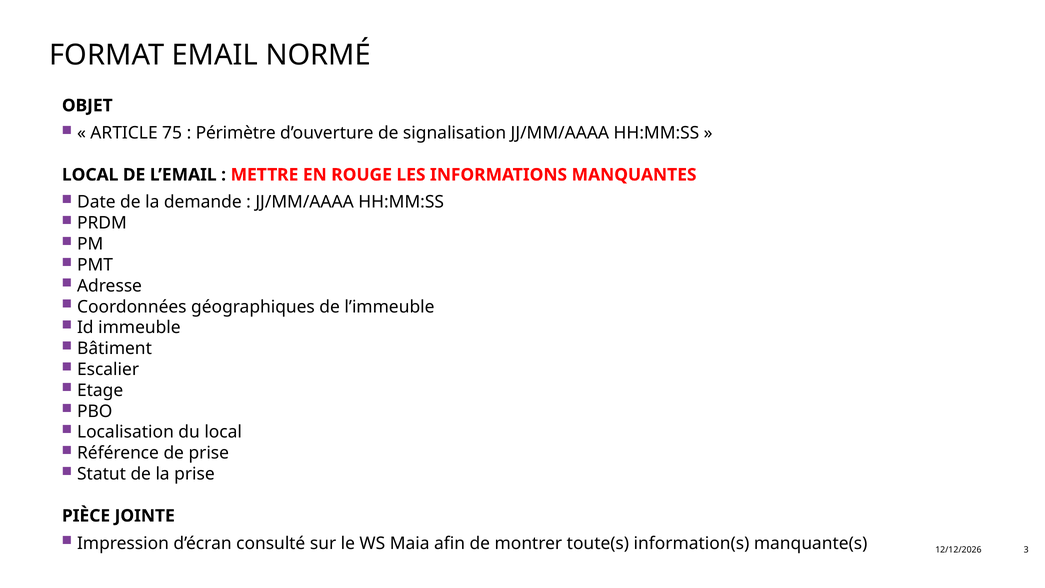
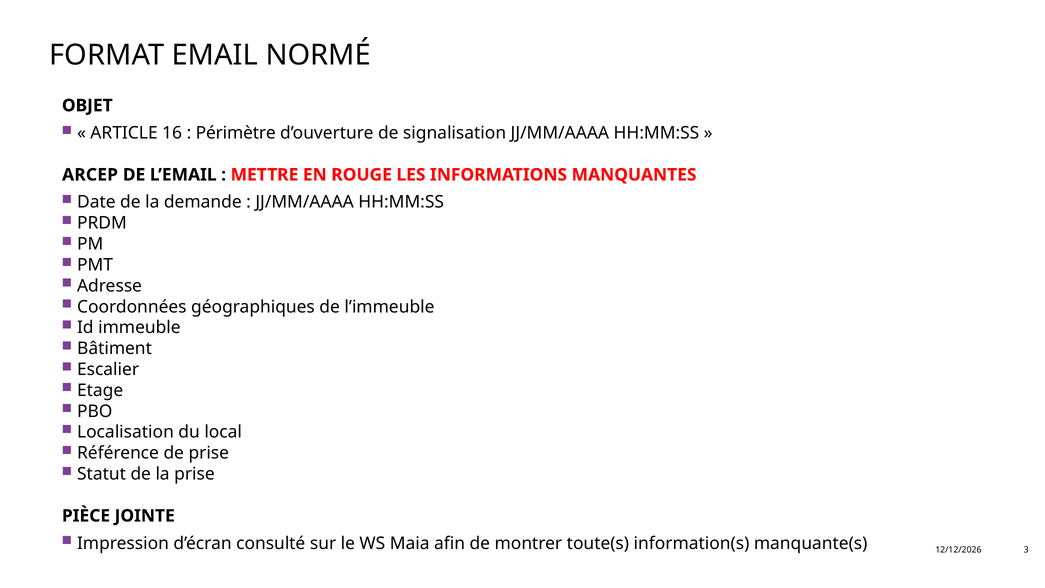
75: 75 -> 16 (172, 133)
LOCAL: LOCAL -> ARCEP (90, 175)
